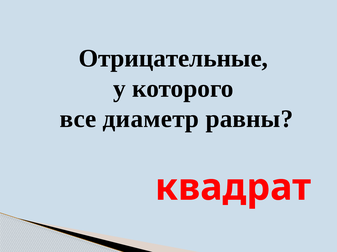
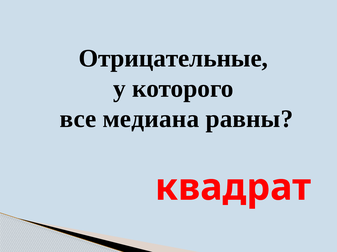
диаметр: диаметр -> медиана (151, 119)
